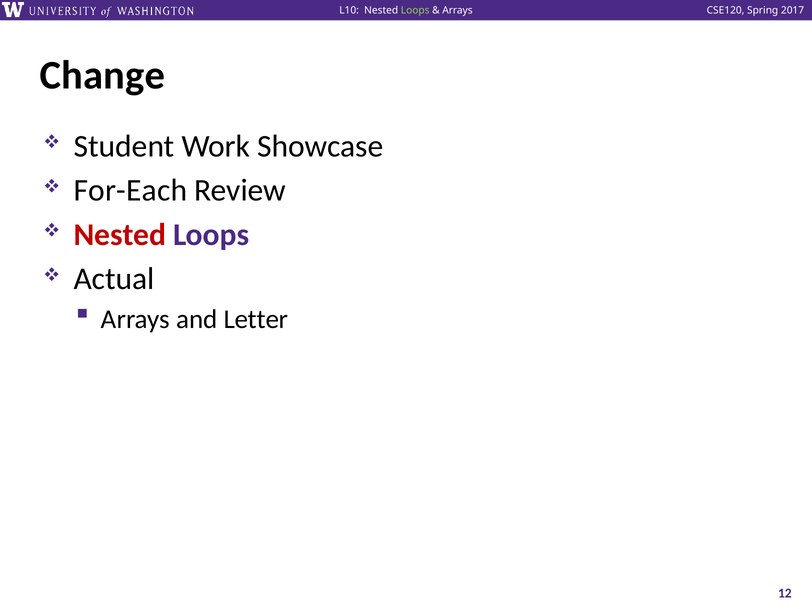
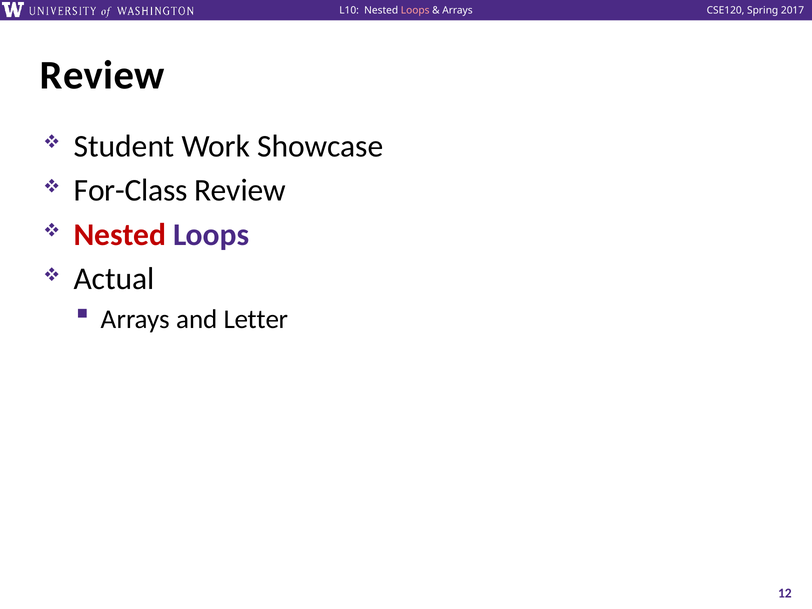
Loops colour: light green -> pink (415, 11)
Change: Change -> Review (102, 75)
For-Each: For-Each -> For-Class (131, 190)
